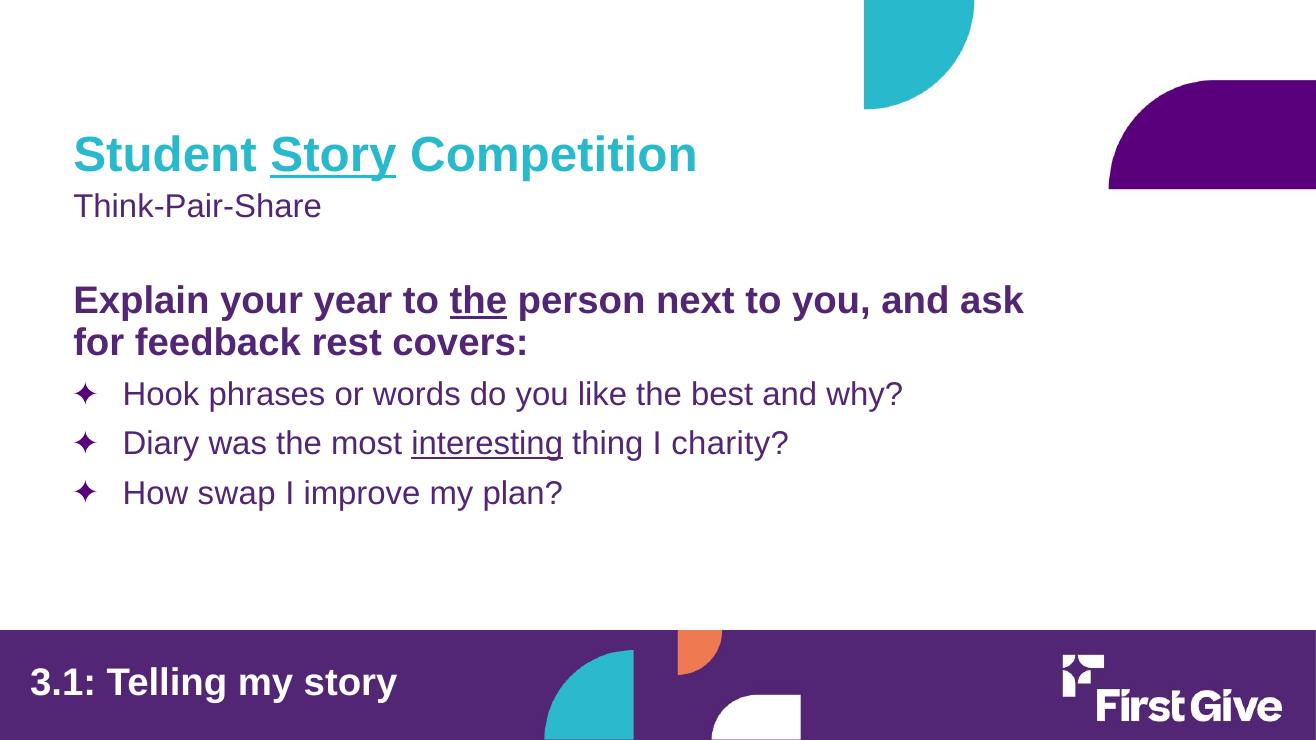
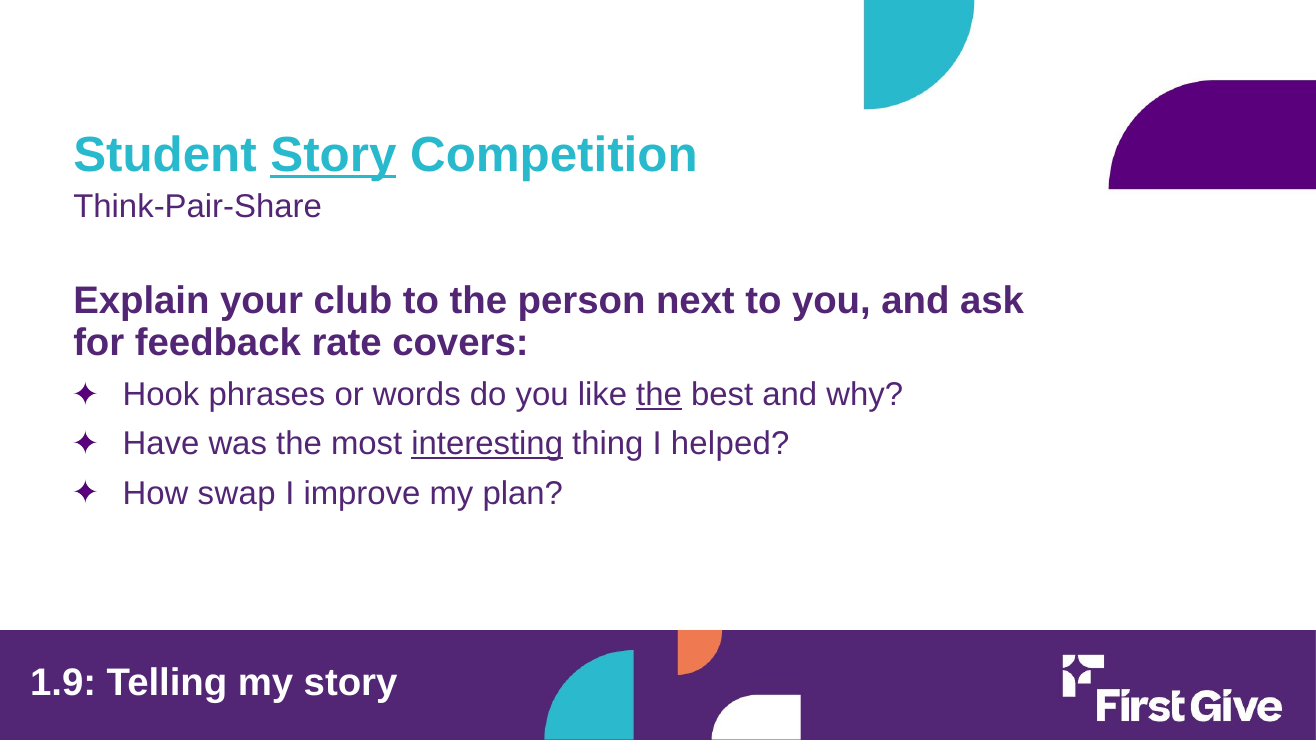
year: year -> club (353, 301)
the underline: present -> none (478, 301)
rest: rest -> rate (347, 343)
the underline: none -> present (659, 395)
Diary: Diary -> Have (161, 444)
charity: charity -> helped (730, 444)
3.1: 3.1 -> 1.9 (63, 683)
